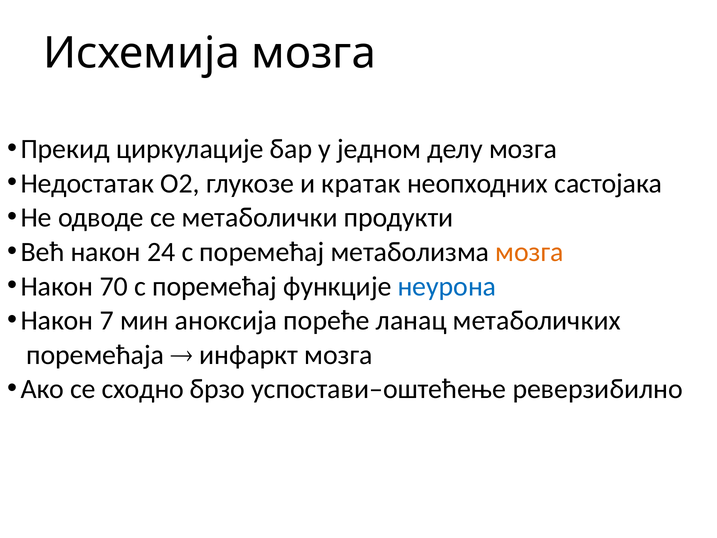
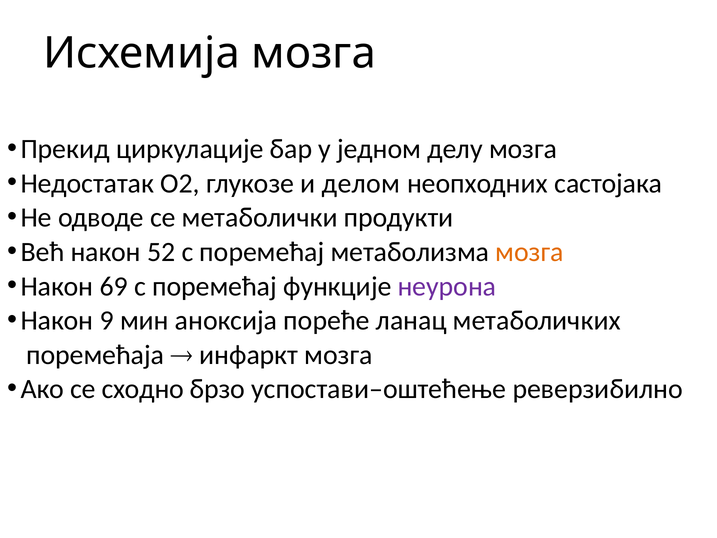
кратак: кратак -> делом (361, 183)
24: 24 -> 52 (161, 252)
70: 70 -> 69 (114, 286)
неурона colour: blue -> purple (447, 286)
7: 7 -> 9 (107, 320)
